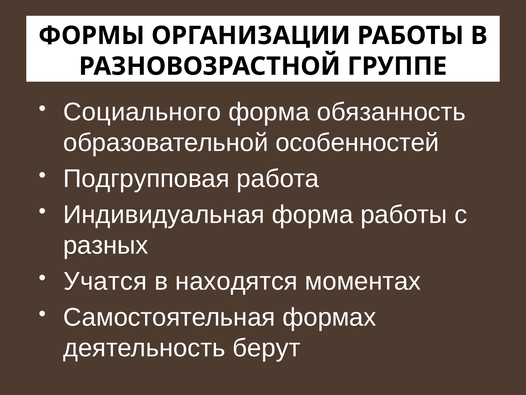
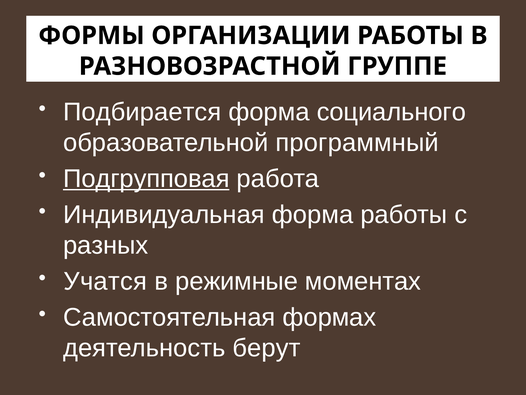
Социального: Социального -> Подбирается (142, 112)
обязанность: обязанность -> социального (391, 112)
особенностей: особенностей -> программный (357, 143)
Подгрупповая underline: none -> present (146, 178)
находятся: находятся -> режимные (237, 281)
